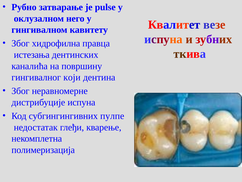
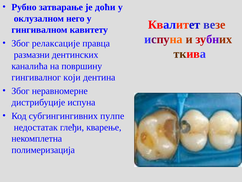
pulse: pulse -> доћи (105, 7)
хидрофилна: хидрофилна -> релаксације (56, 43)
истезања: истезања -> размазни (32, 55)
